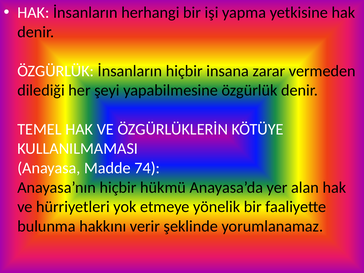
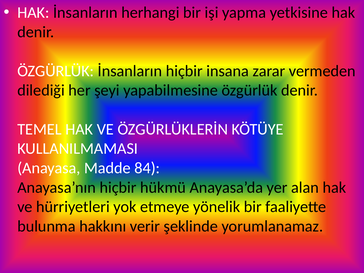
74: 74 -> 84 (147, 168)
